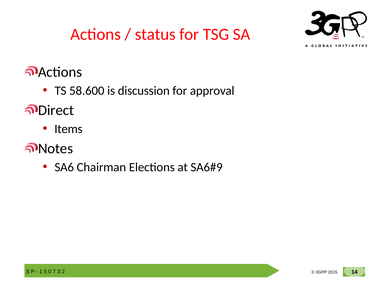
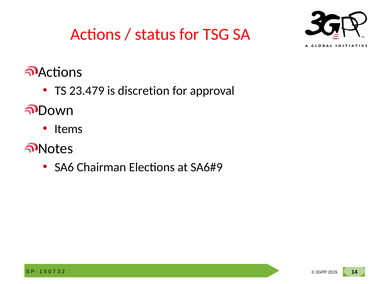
58.600: 58.600 -> 23.479 (87, 91)
discussion: discussion -> discretion (144, 91)
Direct: Direct -> Down (56, 110)
